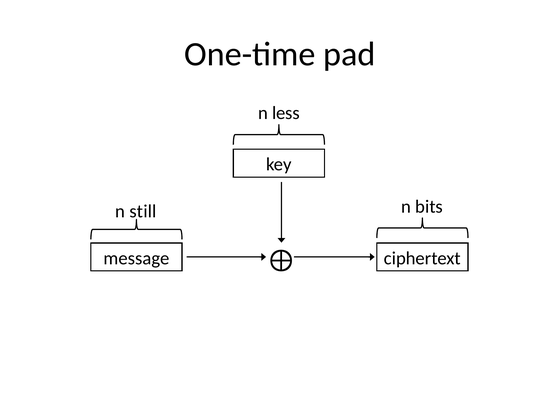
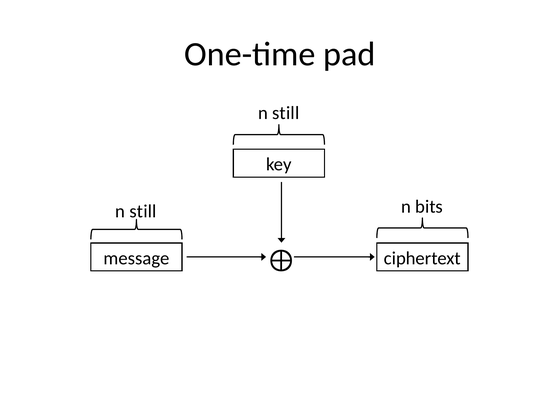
less: less -> still (286, 113)
